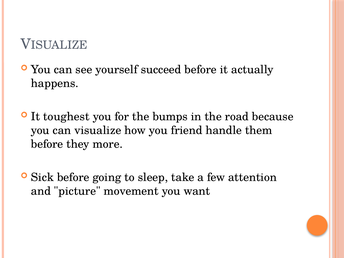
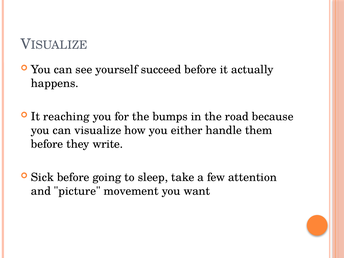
toughest: toughest -> reaching (66, 117)
friend: friend -> either (187, 130)
more: more -> write (108, 144)
